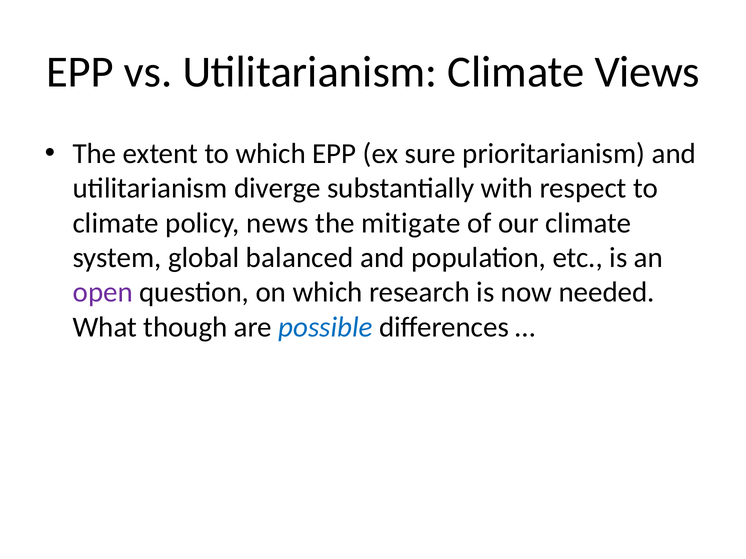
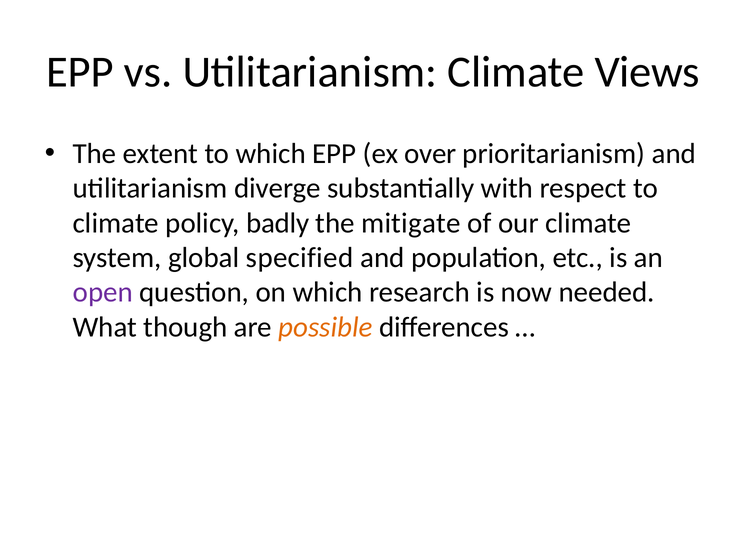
sure: sure -> over (430, 154)
news: news -> badly (278, 223)
balanced: balanced -> specified (300, 258)
possible colour: blue -> orange (326, 327)
